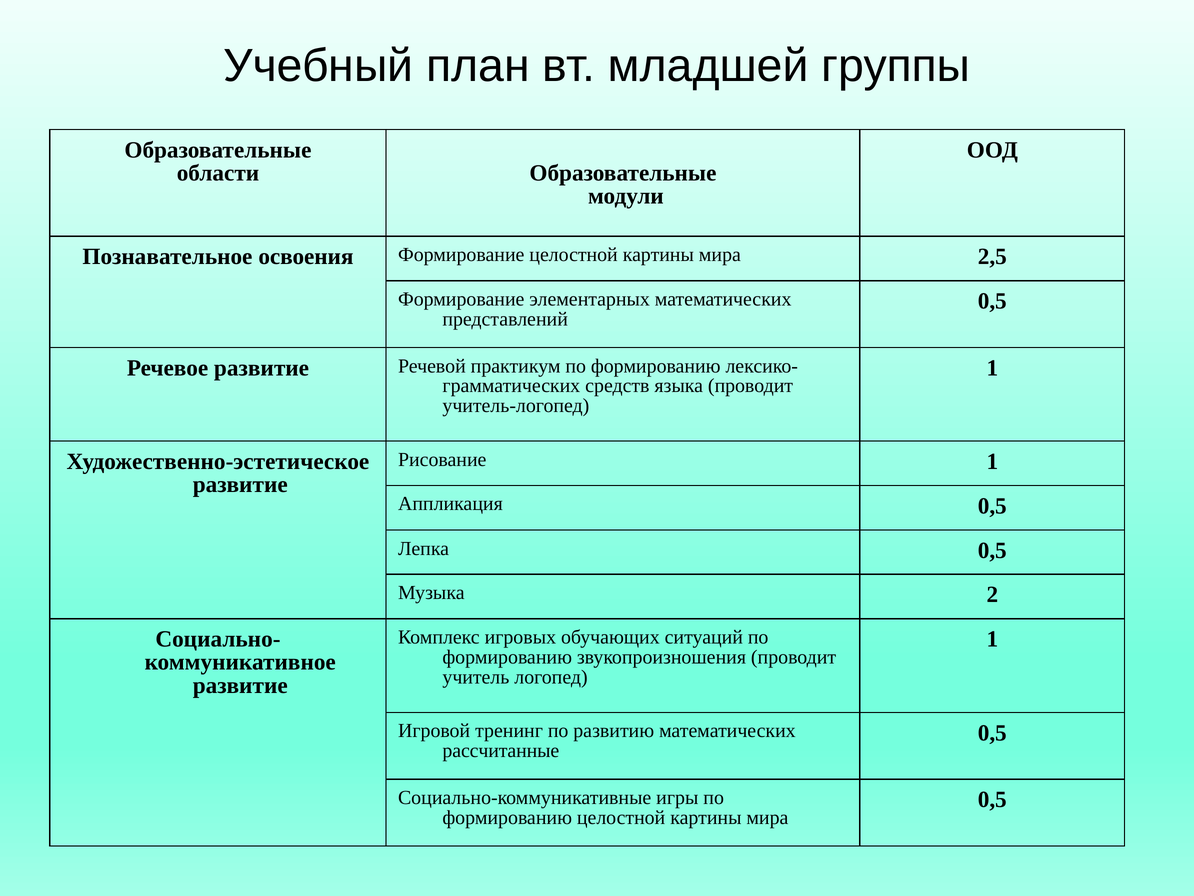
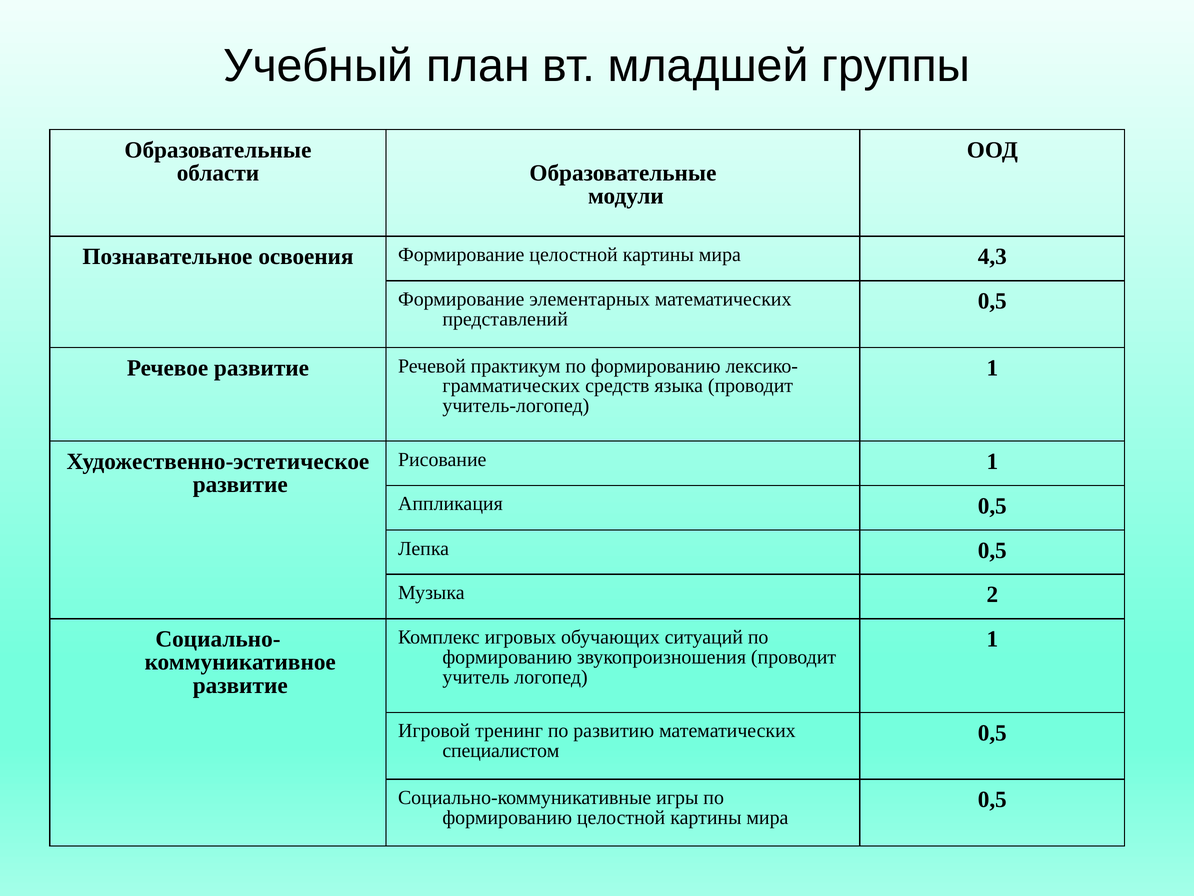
2,5: 2,5 -> 4,3 (992, 257)
рассчитанные: рассчитанные -> специалистом (501, 750)
